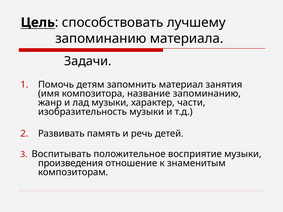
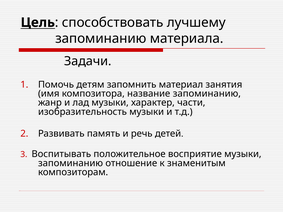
произведения: произведения -> запоминанию (71, 163)
